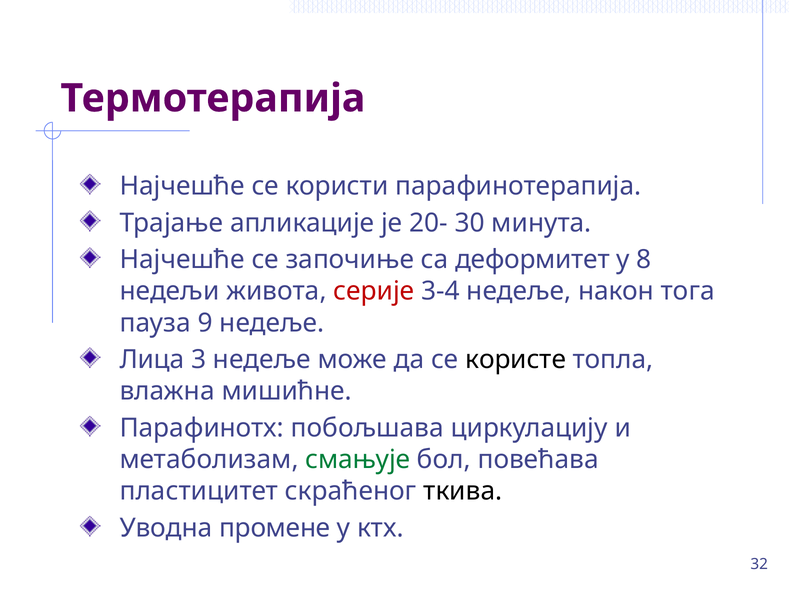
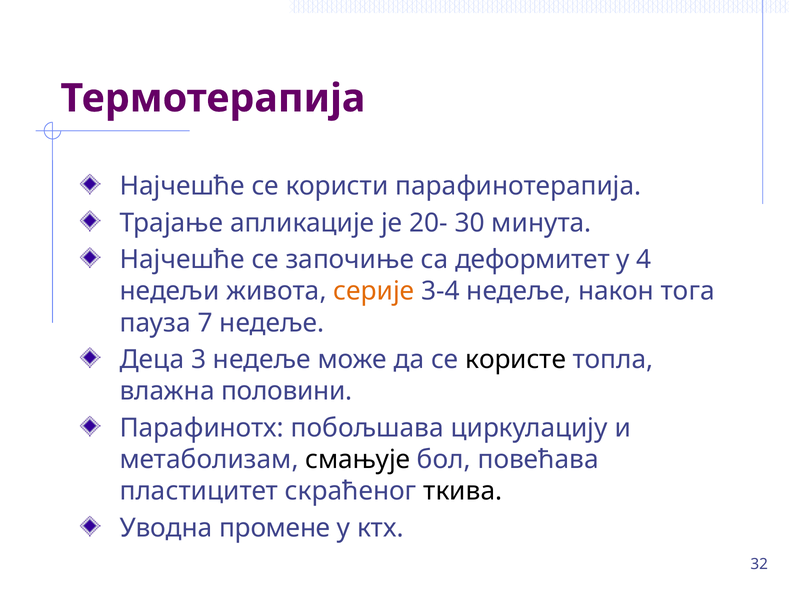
8: 8 -> 4 (644, 260)
серије colour: red -> orange (374, 291)
9: 9 -> 7 (205, 323)
Лица: Лица -> Деца (152, 360)
мишићне: мишићне -> половини (287, 391)
смањује colour: green -> black (358, 459)
